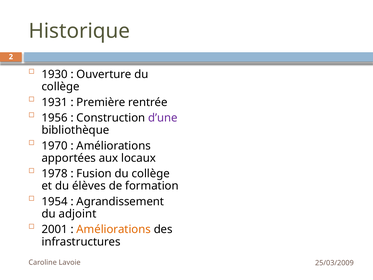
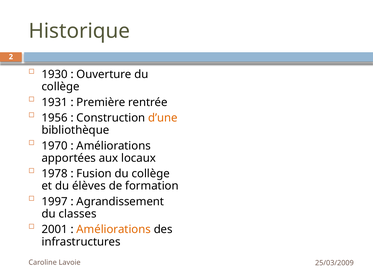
d’une colour: purple -> orange (163, 118)
1954: 1954 -> 1997 (55, 201)
adjoint: adjoint -> classes (78, 214)
